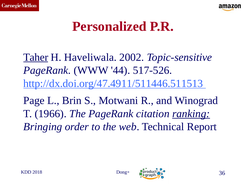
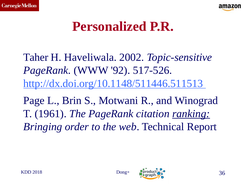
Taher underline: present -> none (36, 57)
44: 44 -> 92 (121, 71)
http://dx.doi.org/47.4911/511446.511513: http://dx.doi.org/47.4911/511446.511513 -> http://dx.doi.org/10.1148/511446.511513 (113, 84)
1966: 1966 -> 1961 (51, 114)
